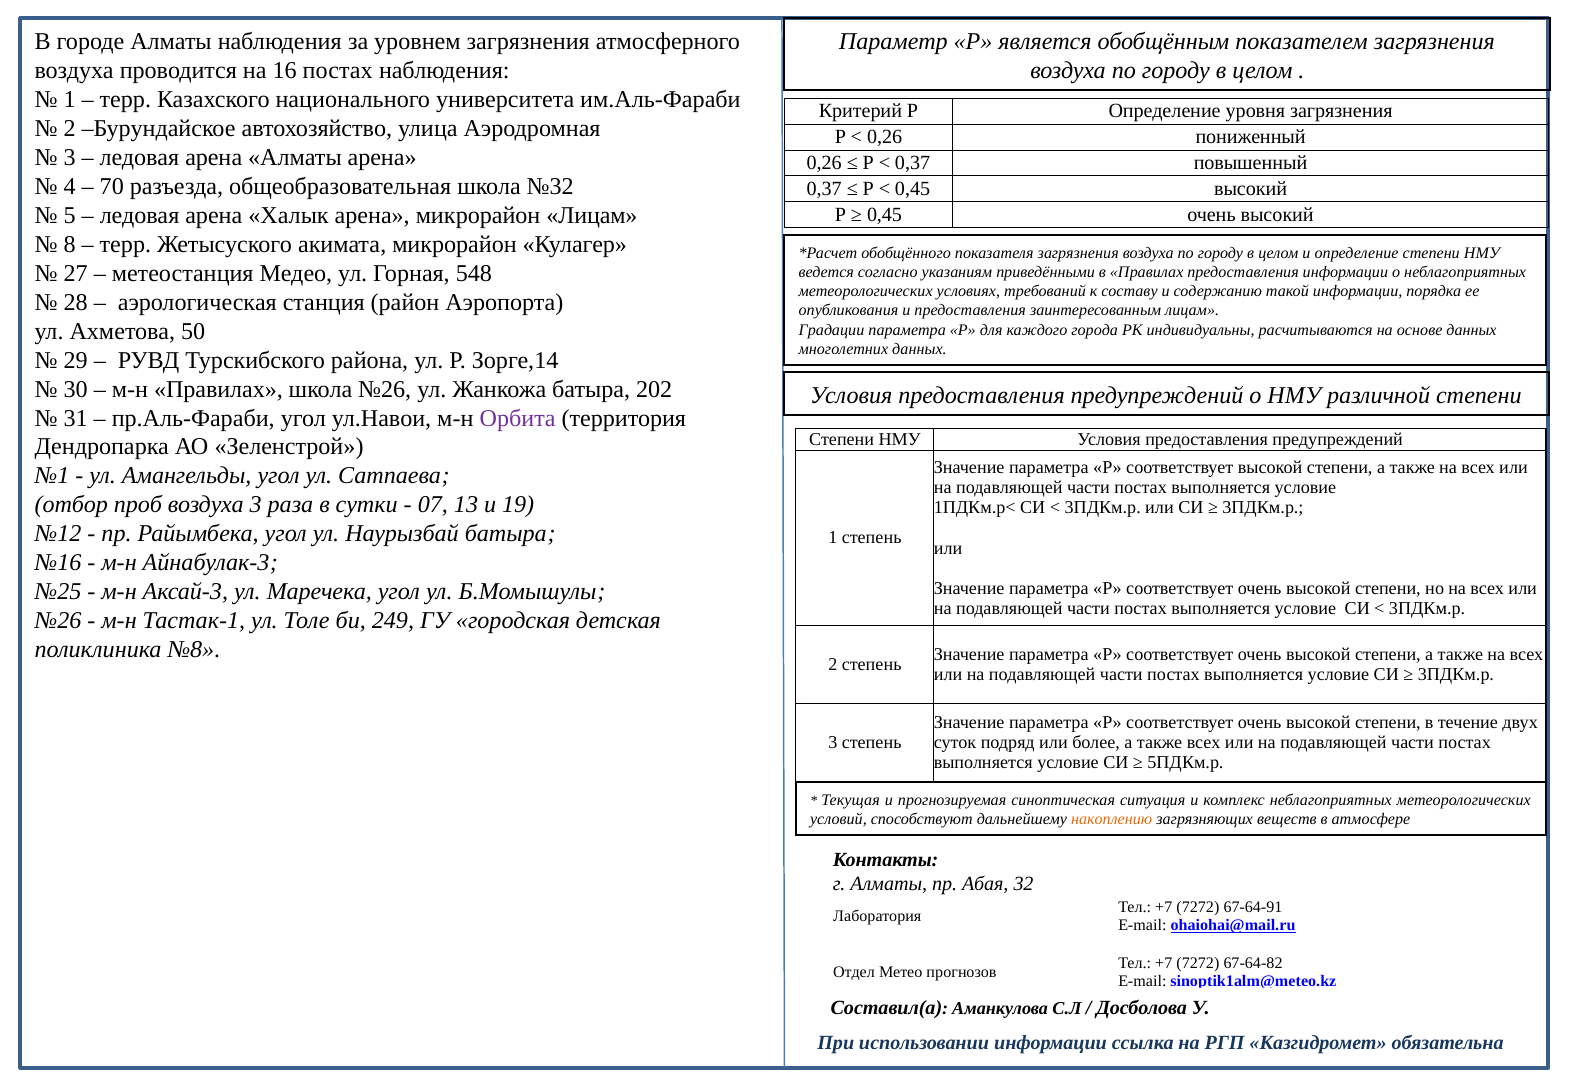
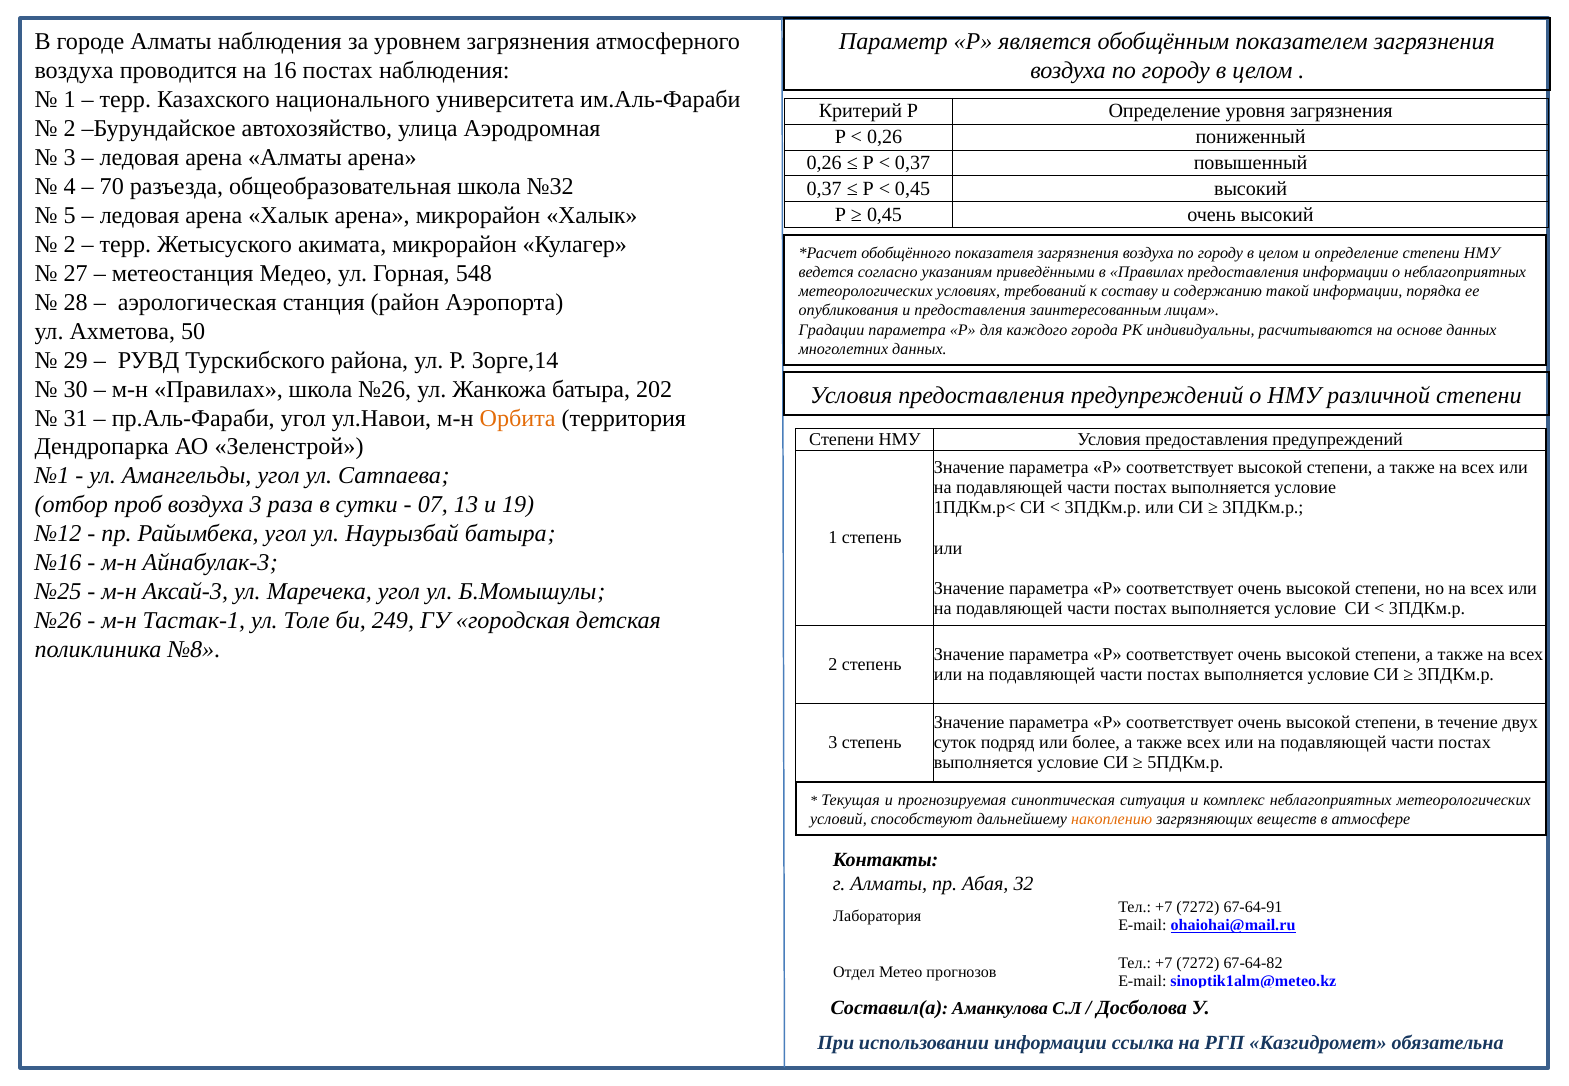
микрорайон Лицам: Лицам -> Халык (592, 215)
8: 8 -> 2 (70, 244)
Орбита colour: purple -> orange (518, 418)
